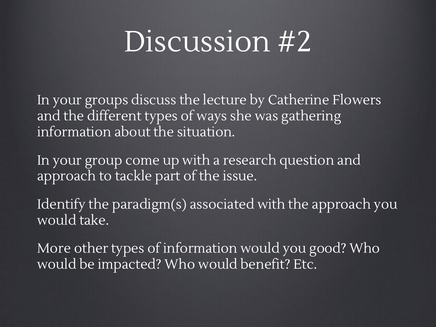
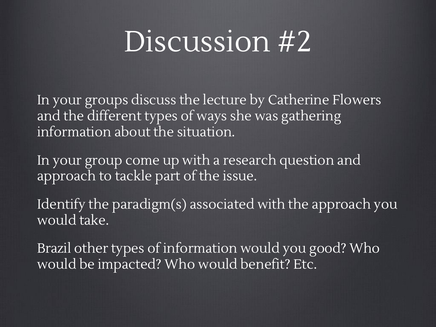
More: More -> Brazil (54, 248)
